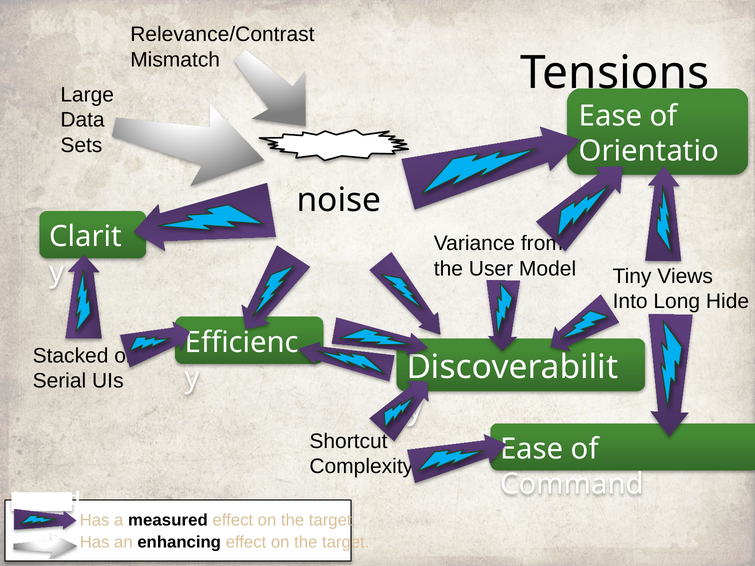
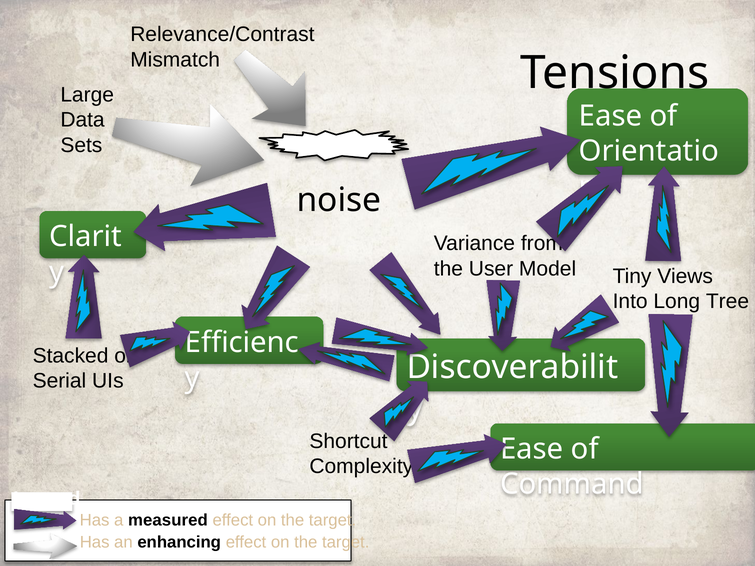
Hide: Hide -> Tree (728, 301)
